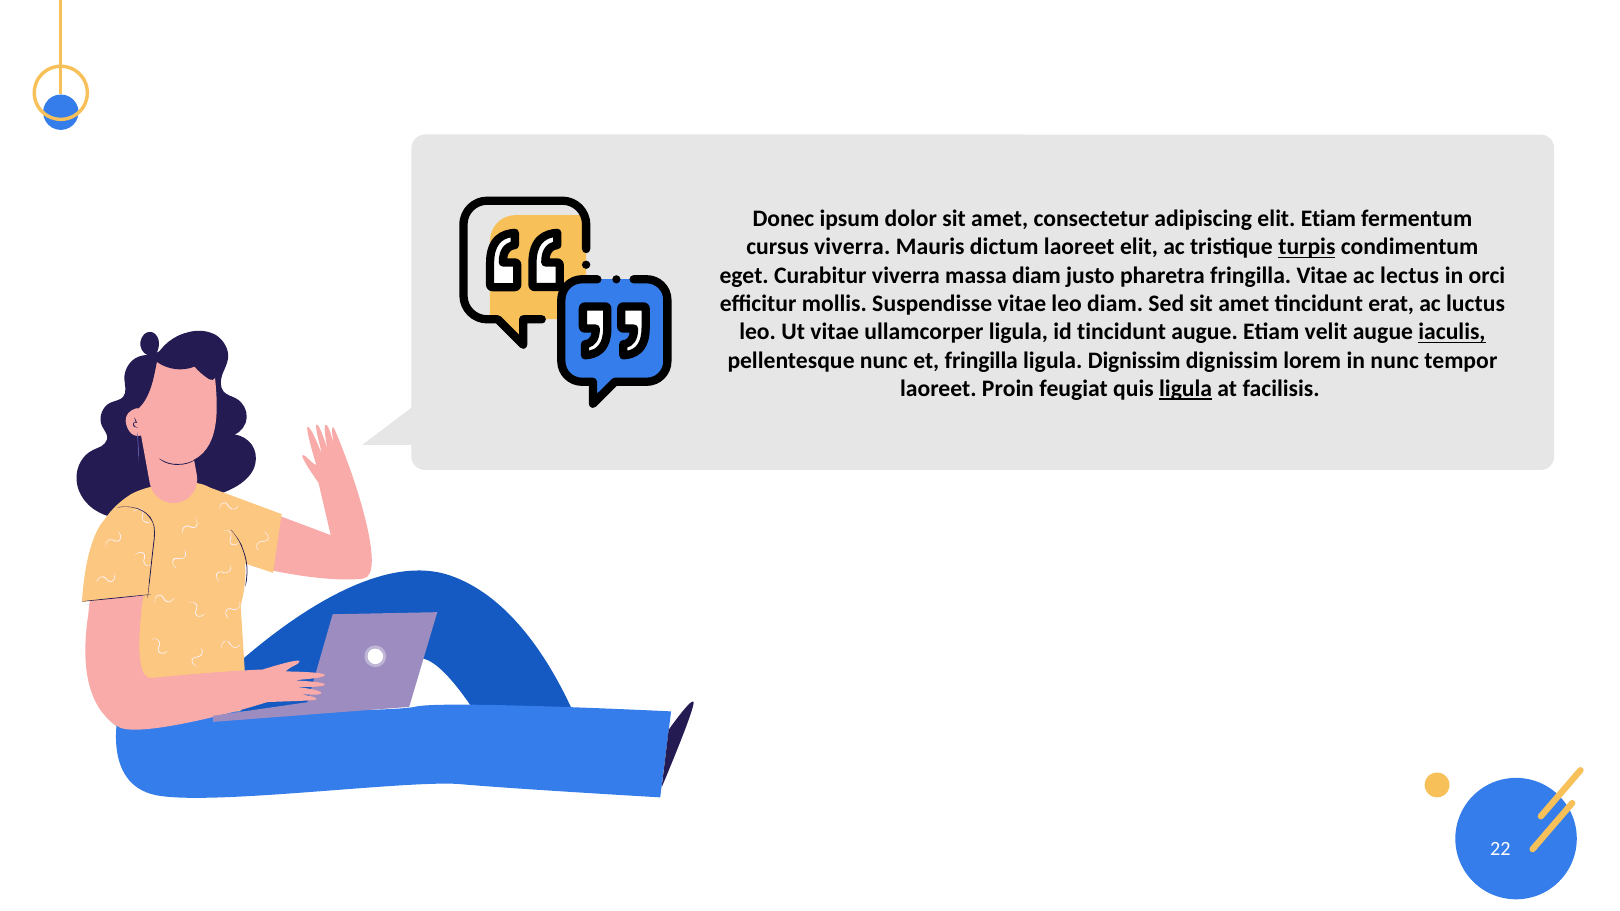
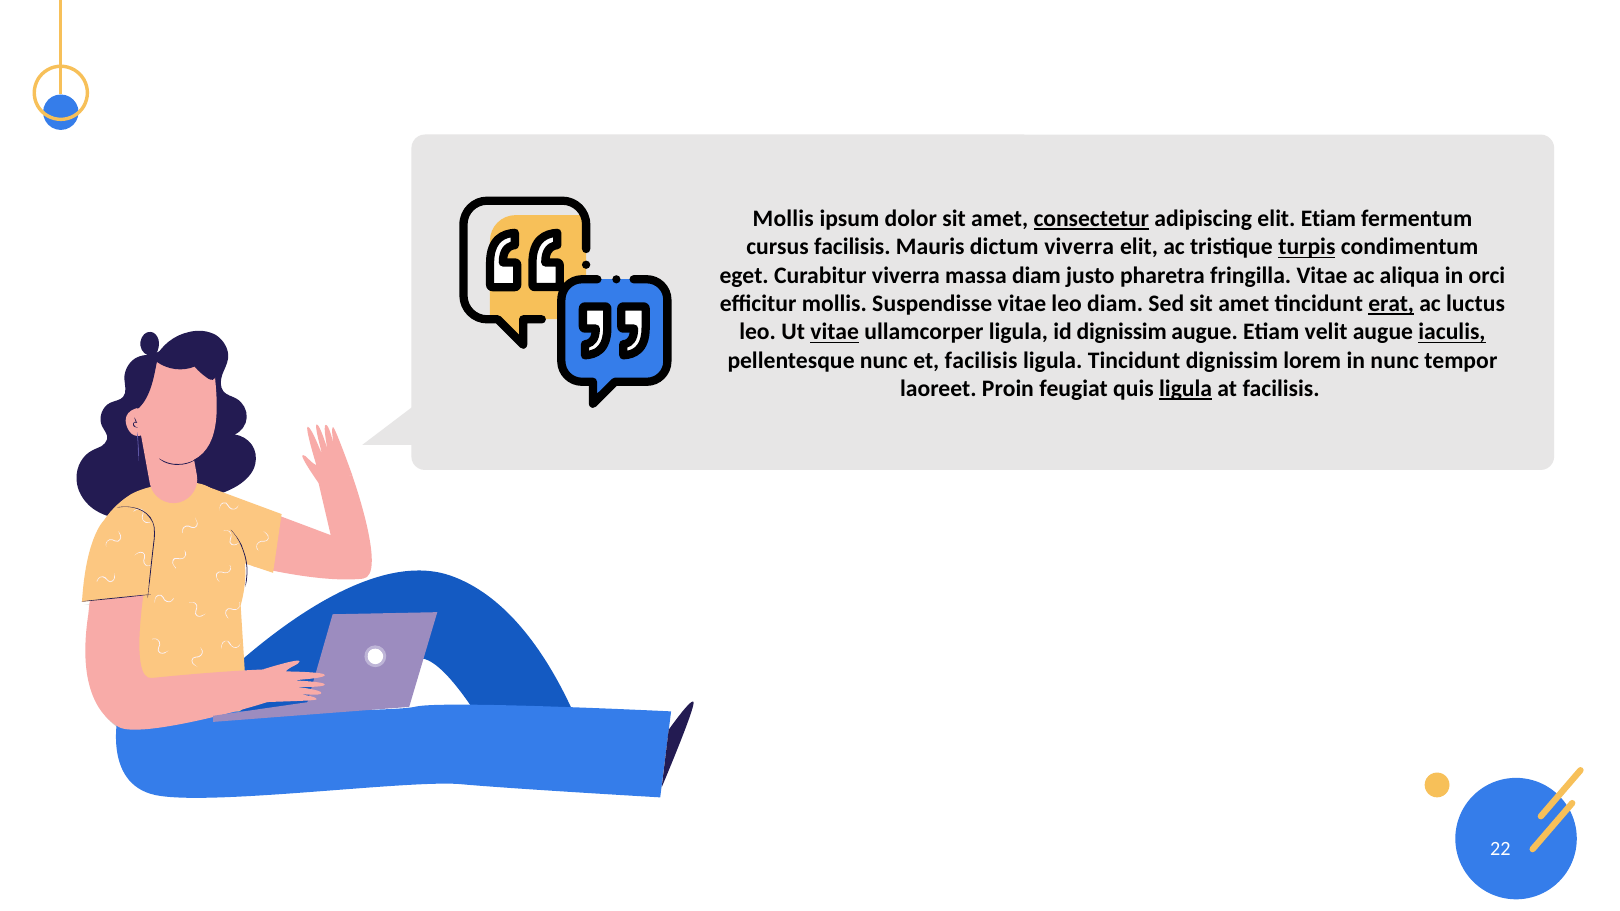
Donec: Donec -> Mollis (783, 219)
consectetur underline: none -> present (1091, 219)
cursus viverra: viverra -> facilisis (852, 247)
dictum laoreet: laoreet -> viverra (1079, 247)
lectus: lectus -> aliqua (1410, 276)
erat underline: none -> present (1391, 304)
vitae underline: none -> present (835, 332)
id tincidunt: tincidunt -> dignissim (1122, 332)
et fringilla: fringilla -> facilisis (981, 361)
ligula Dignissim: Dignissim -> Tincidunt (1134, 361)
